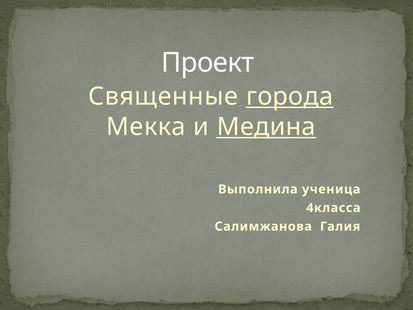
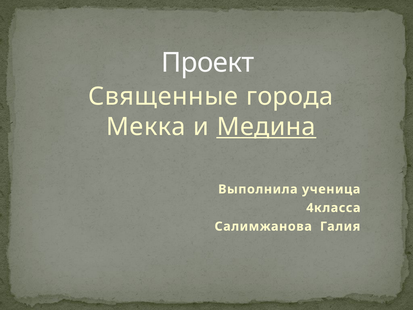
города underline: present -> none (290, 96)
